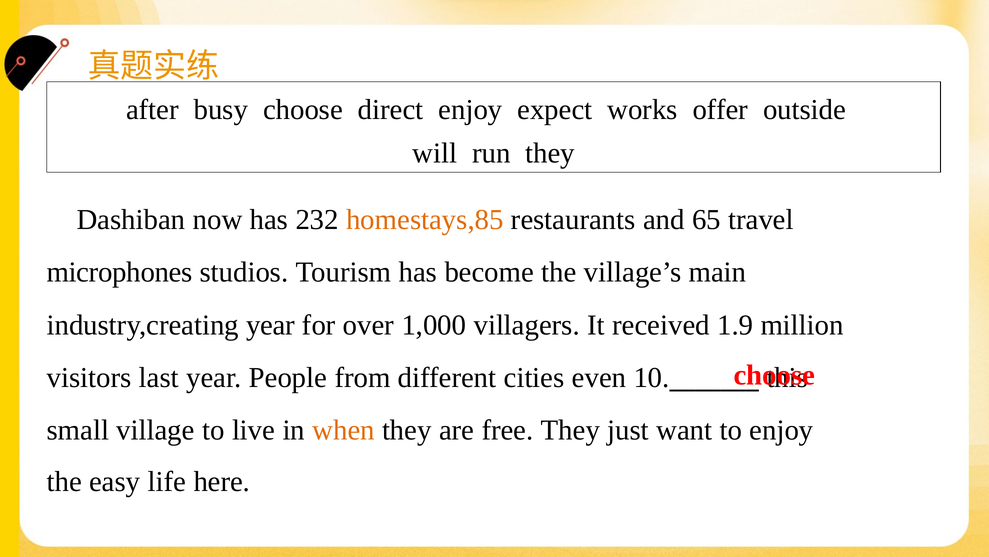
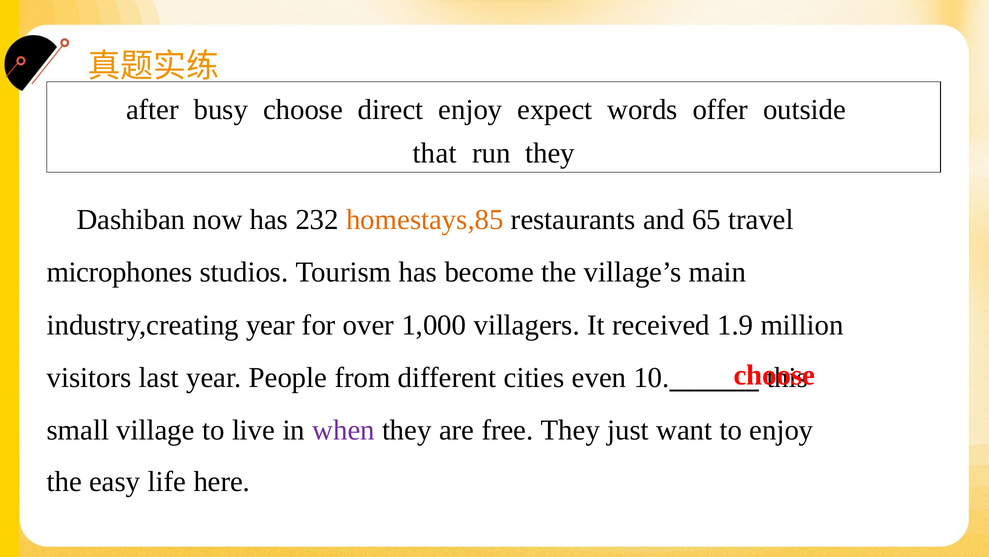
works: works -> words (642, 110)
will: will -> that (435, 153)
when colour: orange -> purple (344, 430)
